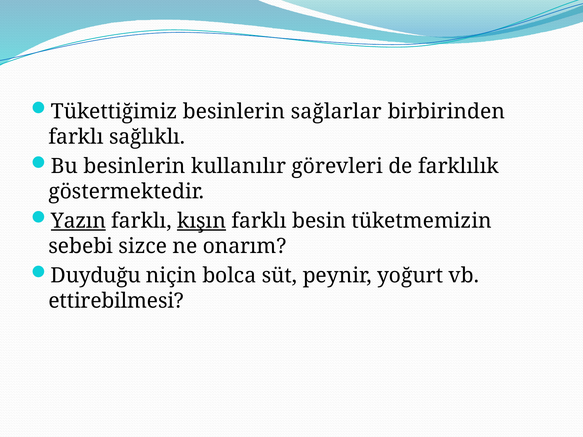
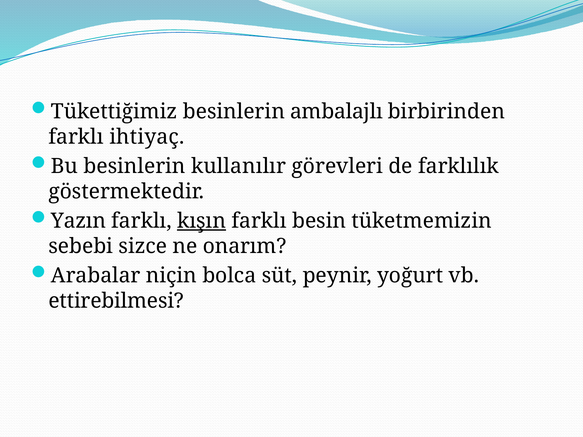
sağlarlar: sağlarlar -> ambalajlı (336, 112)
sağlıklı: sağlıklı -> ihtiyaç (147, 137)
Yazın underline: present -> none (78, 221)
Duyduğu: Duyduğu -> Arabalar (96, 276)
